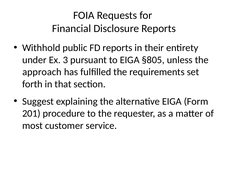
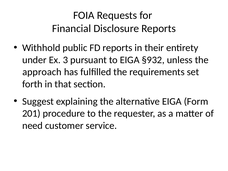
§805: §805 -> §932 (153, 60)
most: most -> need (32, 126)
